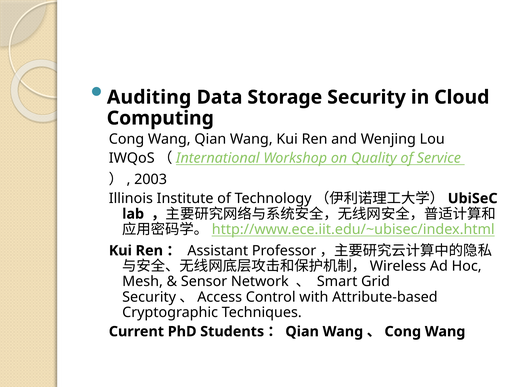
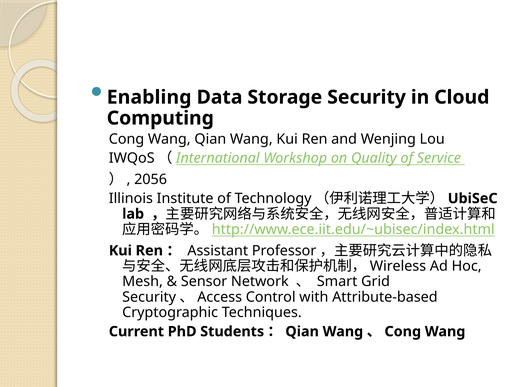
Auditing: Auditing -> Enabling (149, 97)
2003: 2003 -> 2056 (151, 179)
